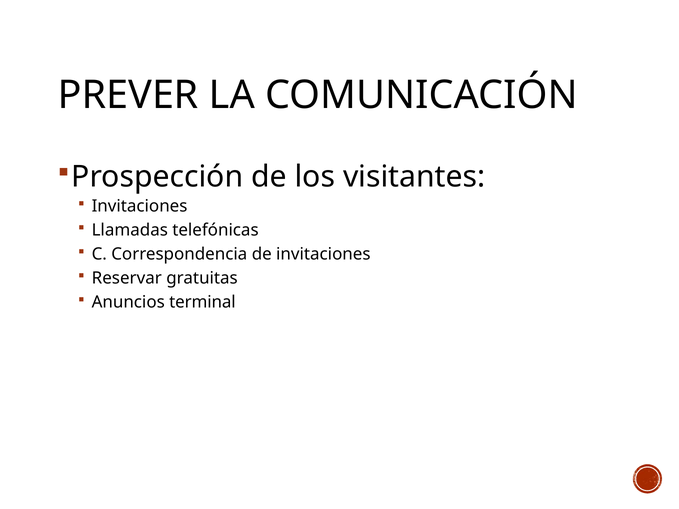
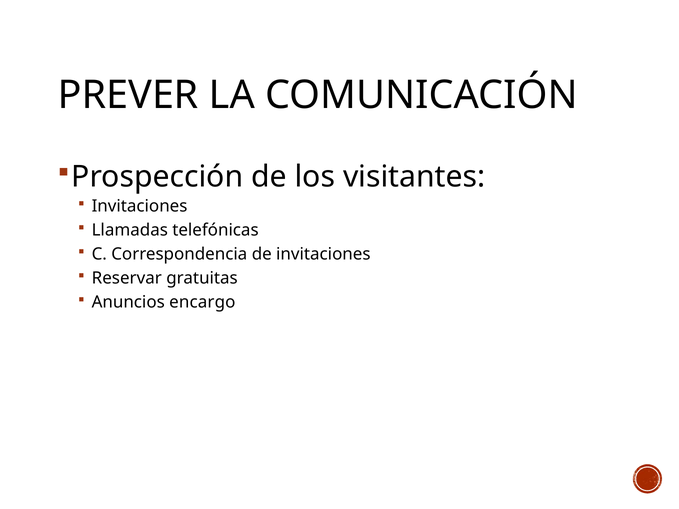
terminal: terminal -> encargo (202, 302)
